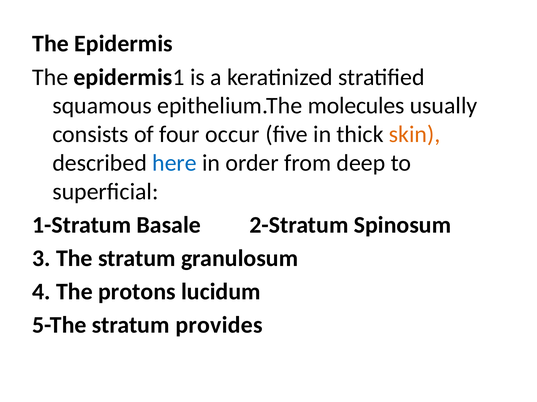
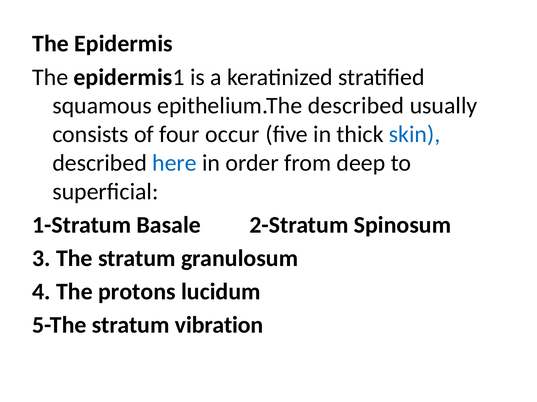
epithelium.The molecules: molecules -> described (356, 106)
skin colour: orange -> blue (415, 135)
provides: provides -> vibration (219, 326)
